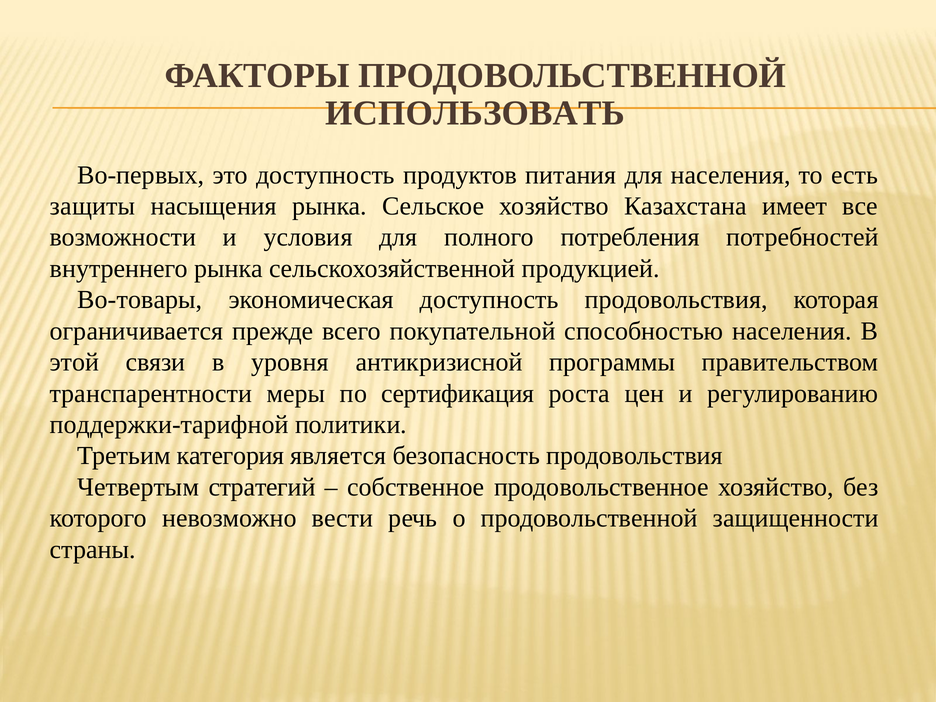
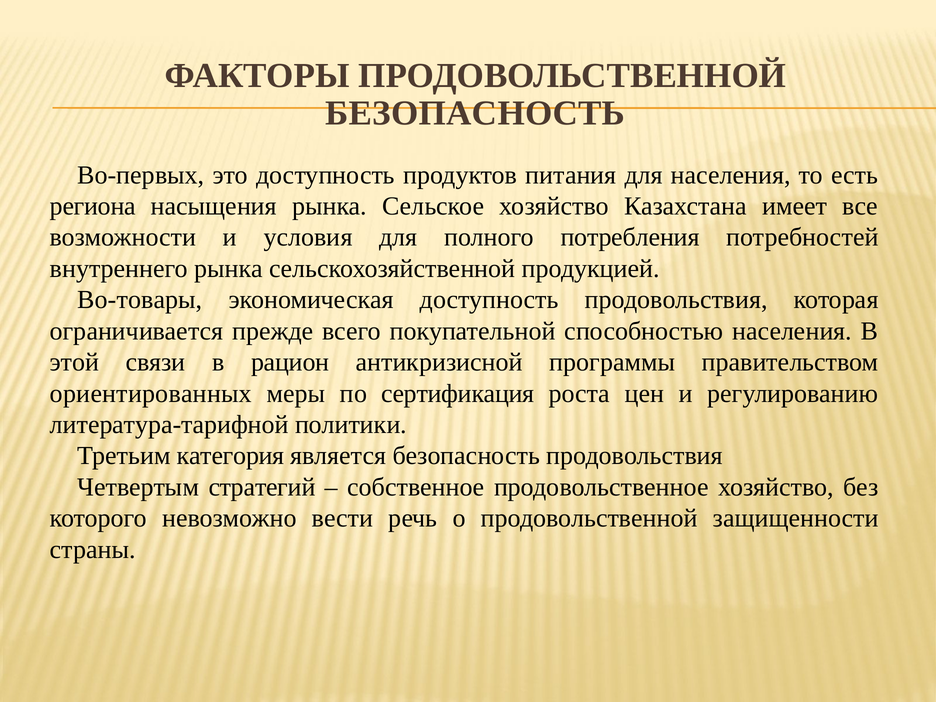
ИСПОЛЬЗОВАТЬ: ИСПОЛЬЗОВАТЬ -> БЕЗОПАСНОСТЬ (475, 113)
защиты: защиты -> региона (93, 206)
уровня: уровня -> рацион (290, 362)
транспарентности: транспарентности -> ориентированных (151, 393)
поддержки-тарифной: поддержки-тарифной -> литература-тарифной (169, 425)
